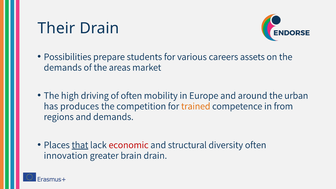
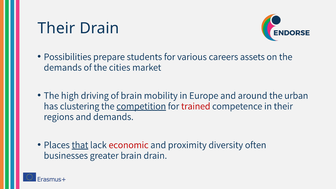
areas: areas -> cities (120, 67)
of often: often -> brain (131, 96)
produces: produces -> clustering (80, 106)
competition underline: none -> present (141, 106)
trained colour: orange -> red (196, 106)
in from: from -> their (283, 106)
structural: structural -> proximity (187, 145)
innovation: innovation -> businesses (66, 156)
